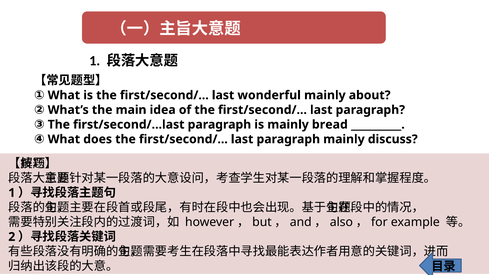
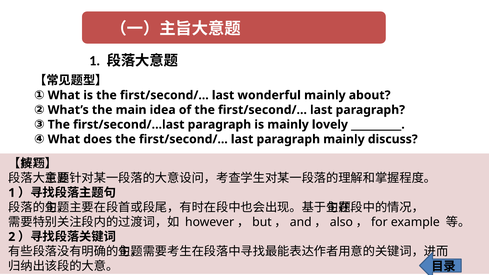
bread: bread -> lovely (330, 125)
